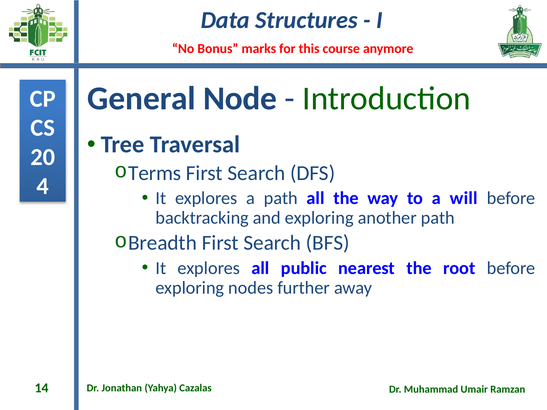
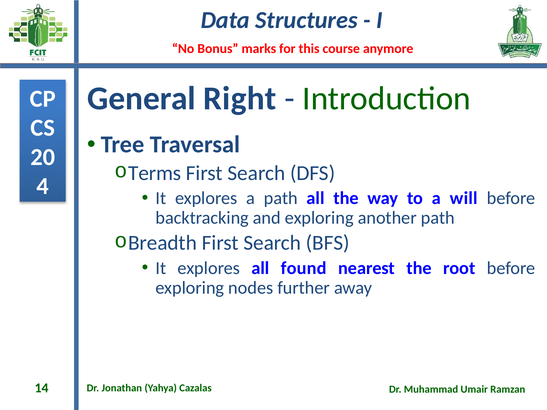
Node: Node -> Right (240, 98)
public: public -> found (304, 268)
